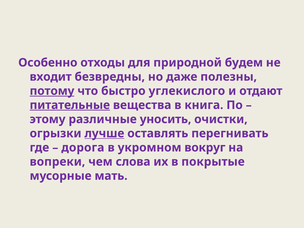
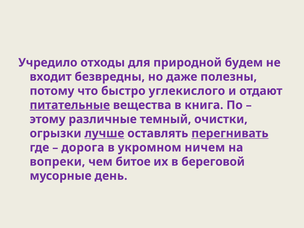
Особенно: Особенно -> Учредило (48, 63)
потому underline: present -> none (52, 91)
уносить: уносить -> темный (166, 119)
перегнивать underline: none -> present (230, 133)
вокруг: вокруг -> ничем (205, 148)
слова: слова -> битое (133, 162)
покрытые: покрытые -> береговой (213, 162)
мать: мать -> день (111, 176)
